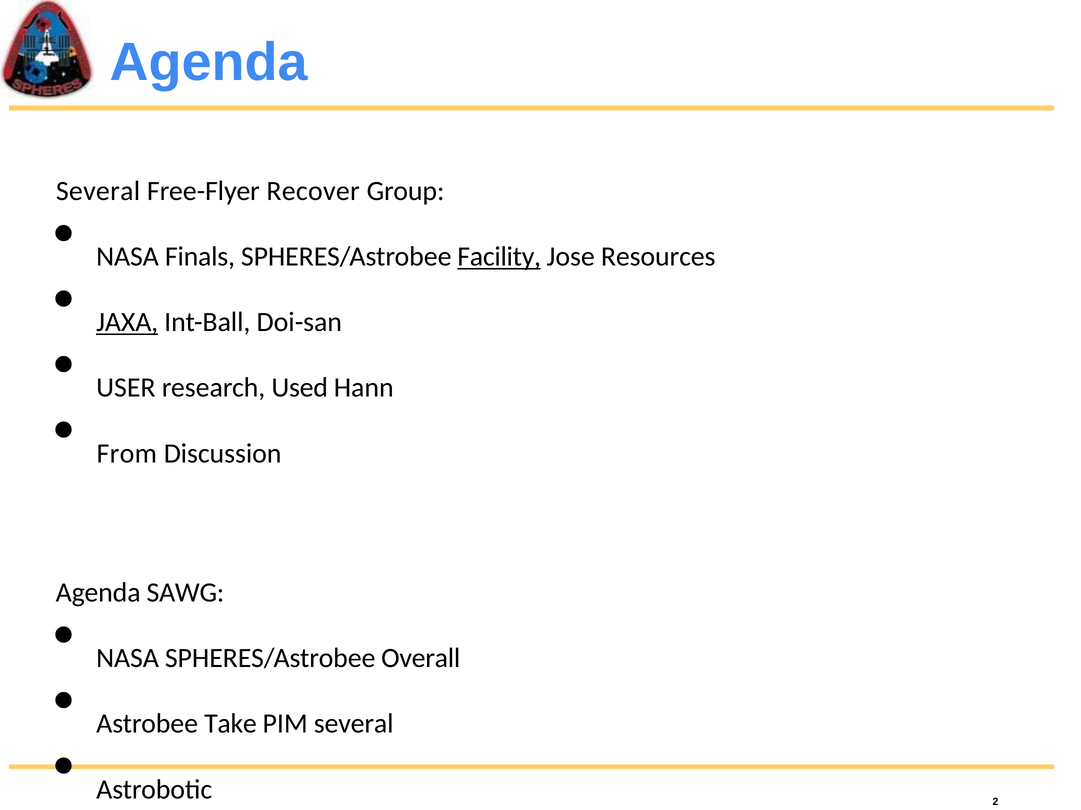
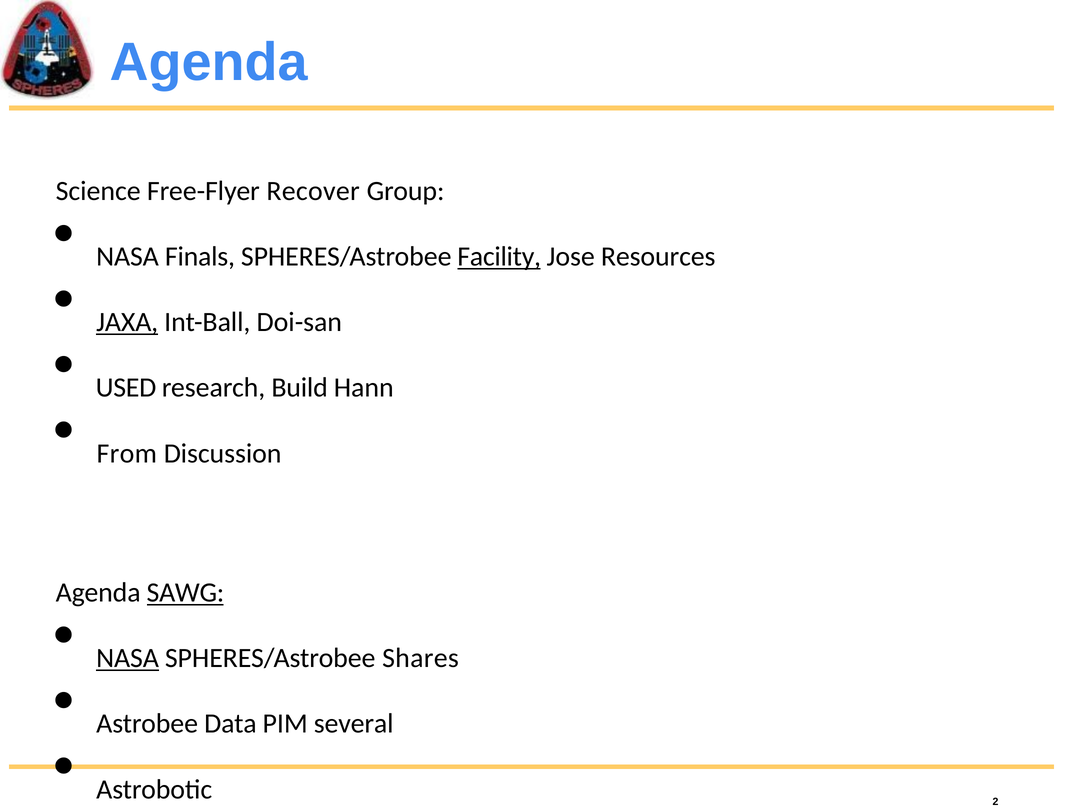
Several: Several -> Science (98, 191)
USER: USER -> USED (126, 388)
Used: Used -> Build (300, 388)
SAWG underline: none -> present (185, 593)
NASA underline: none -> present (128, 659)
Overall: Overall -> Shares (420, 659)
Take: Take -> Data (230, 724)
